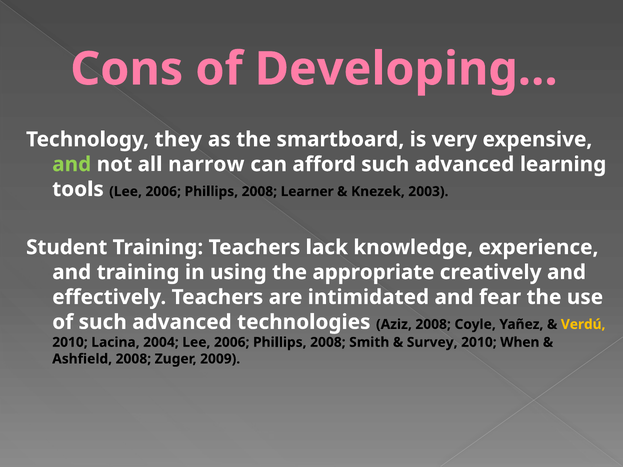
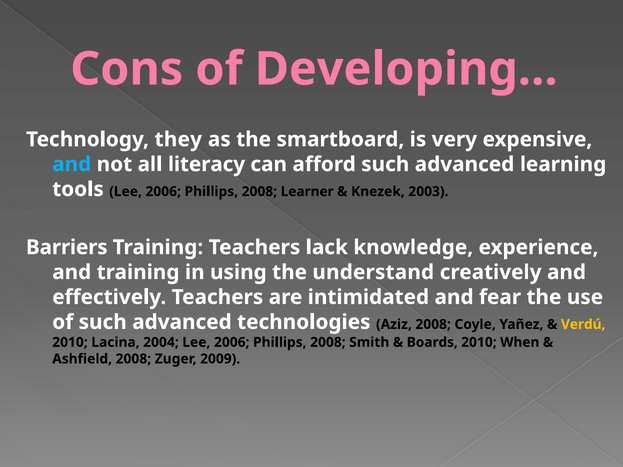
and colour: light green -> light blue (72, 164)
narrow: narrow -> literacy (206, 164)
Student: Student -> Barriers (67, 247)
appropriate: appropriate -> understand (373, 272)
Survey: Survey -> Boards (432, 342)
